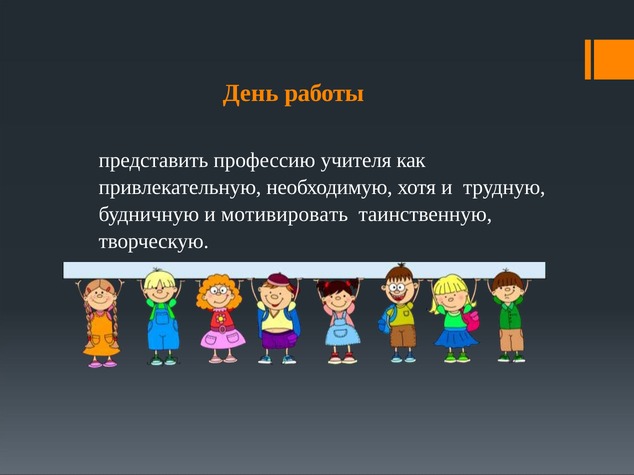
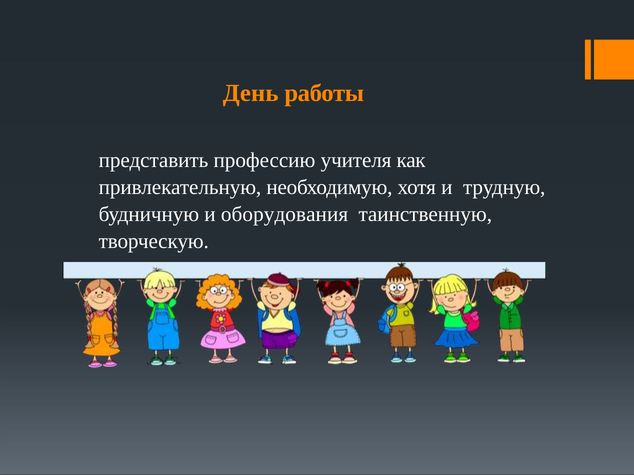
мотивировать: мотивировать -> оборудования (285, 215)
